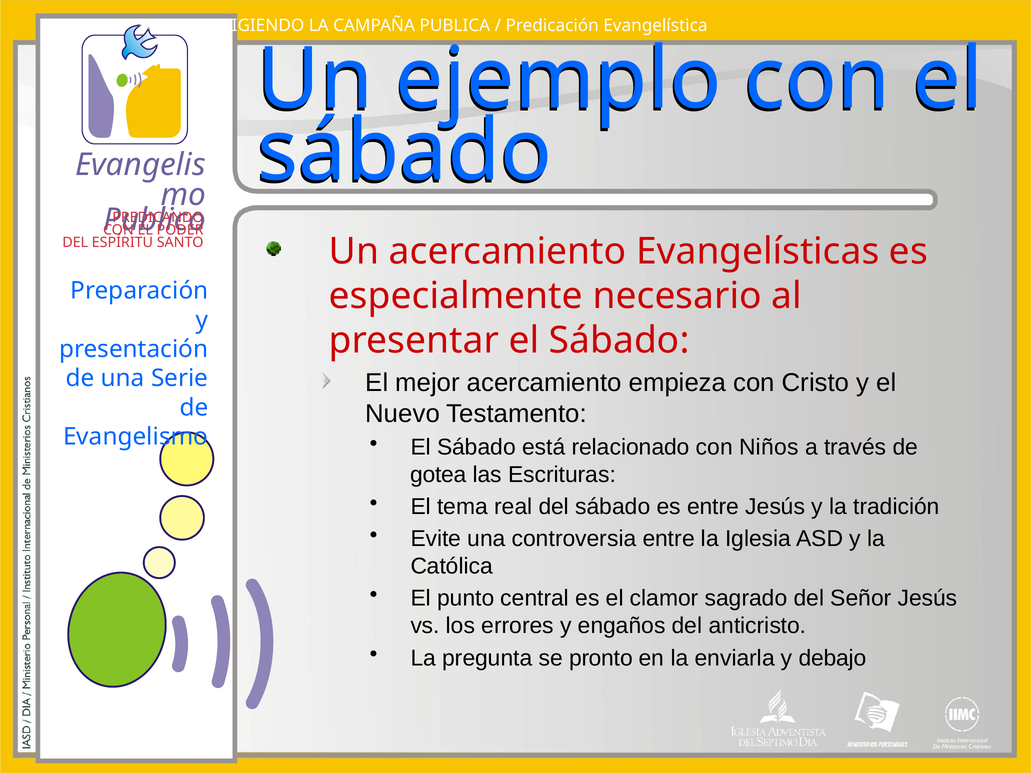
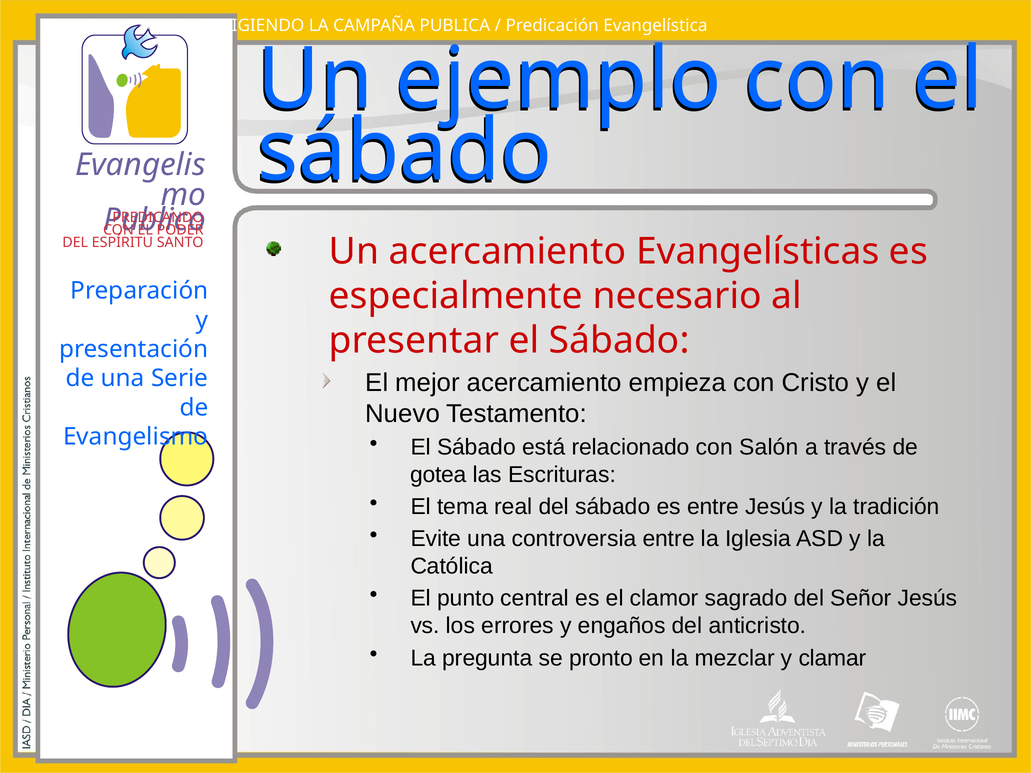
Niños: Niños -> Salón (769, 447)
enviarla: enviarla -> mezclar (735, 658)
debajo: debajo -> clamar (832, 658)
